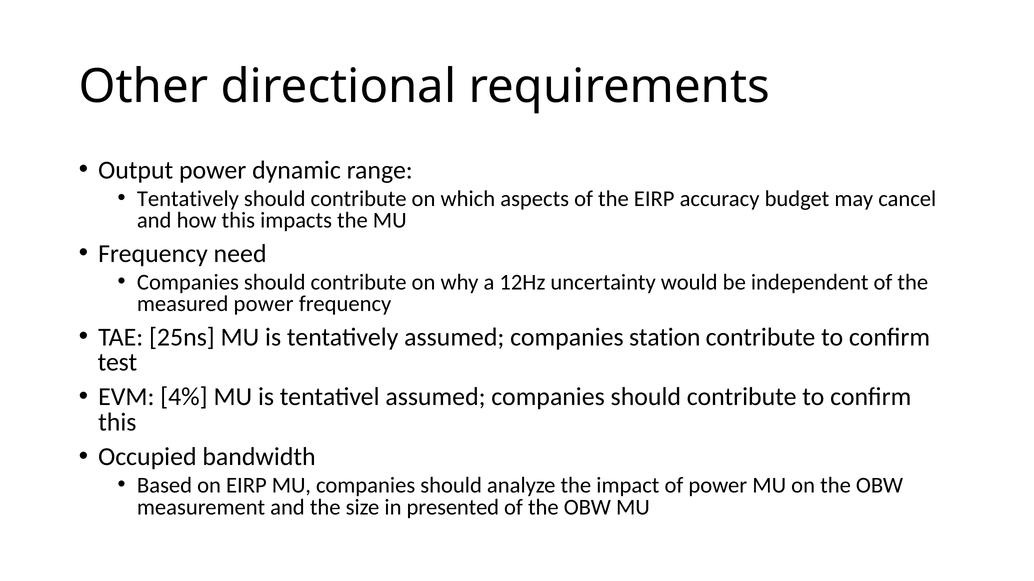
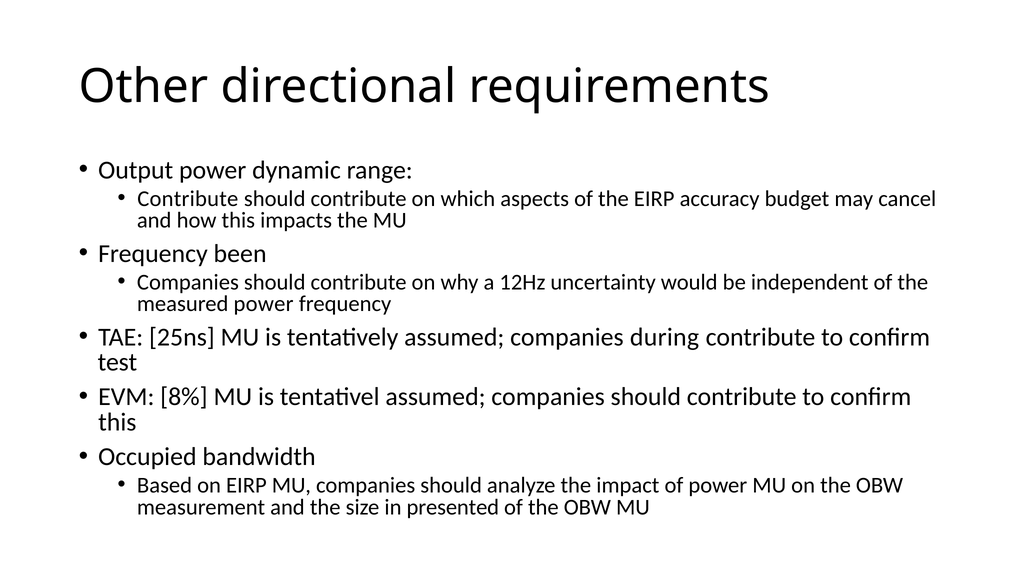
Tentatively: Tentatively -> Contribute (188, 199)
need: need -> been (240, 254)
station: station -> during (665, 337)
4%: 4% -> 8% (184, 397)
